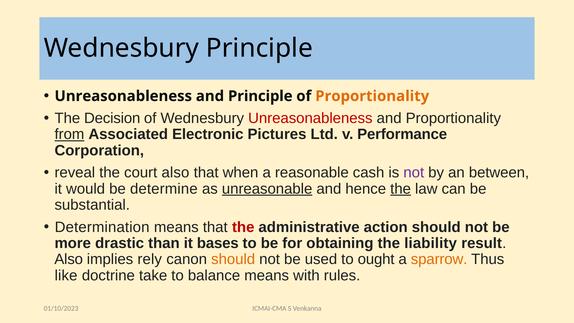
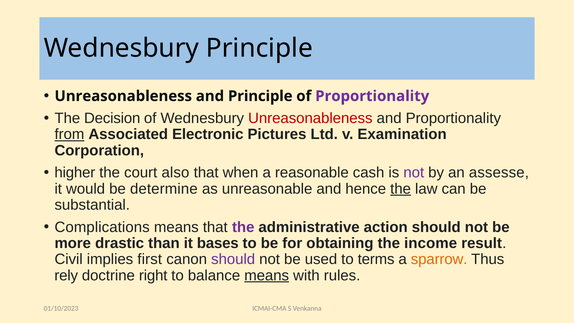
Proportionality colour: orange -> purple (372, 96)
Performance: Performance -> Examination (402, 134)
reveal: reveal -> higher (75, 173)
between: between -> assesse (499, 173)
unreasonable underline: present -> none (267, 189)
Determination: Determination -> Complications (102, 227)
the colour: red -> purple (243, 227)
liability: liability -> income (431, 243)
Also: Also -> Civil (69, 259)
rely: rely -> first (150, 259)
should colour: orange -> purple (233, 259)
ought: ought -> terms (376, 259)
like: like -> rely (66, 275)
take: take -> right (153, 275)
means underline: none -> present (267, 275)
